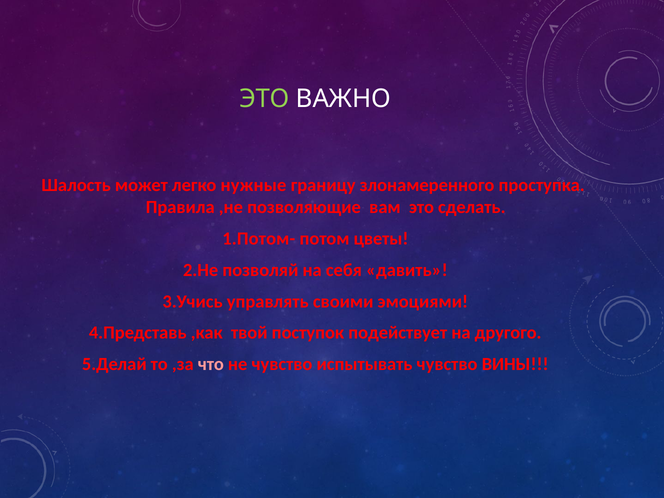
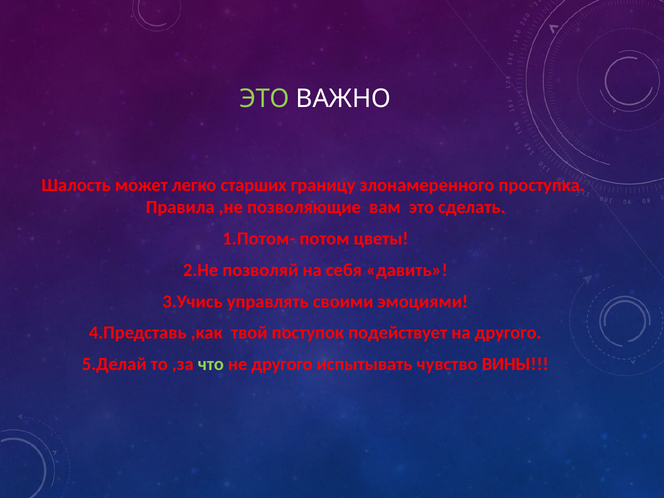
нужные: нужные -> старших (254, 185)
что colour: pink -> light green (211, 364)
не чувство: чувство -> другого (282, 364)
